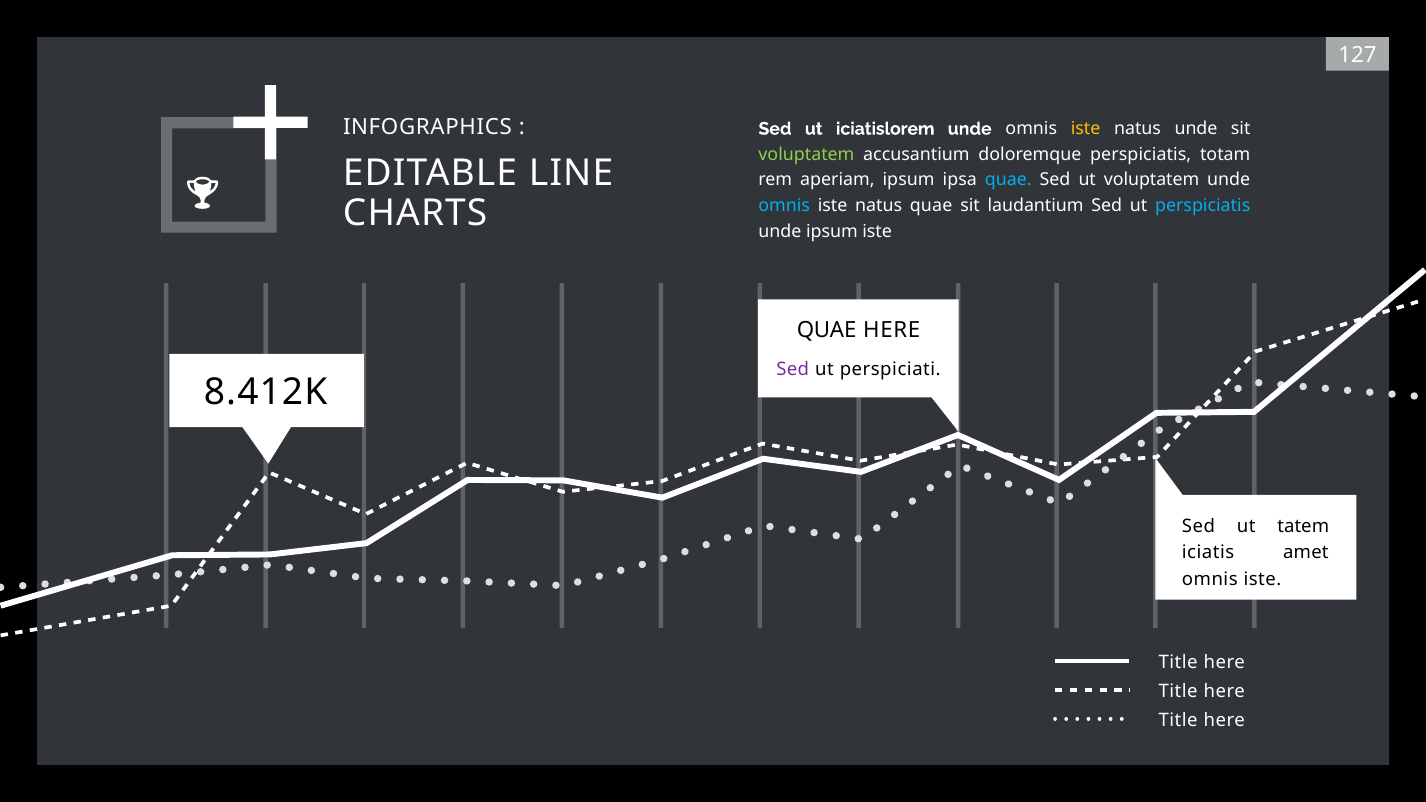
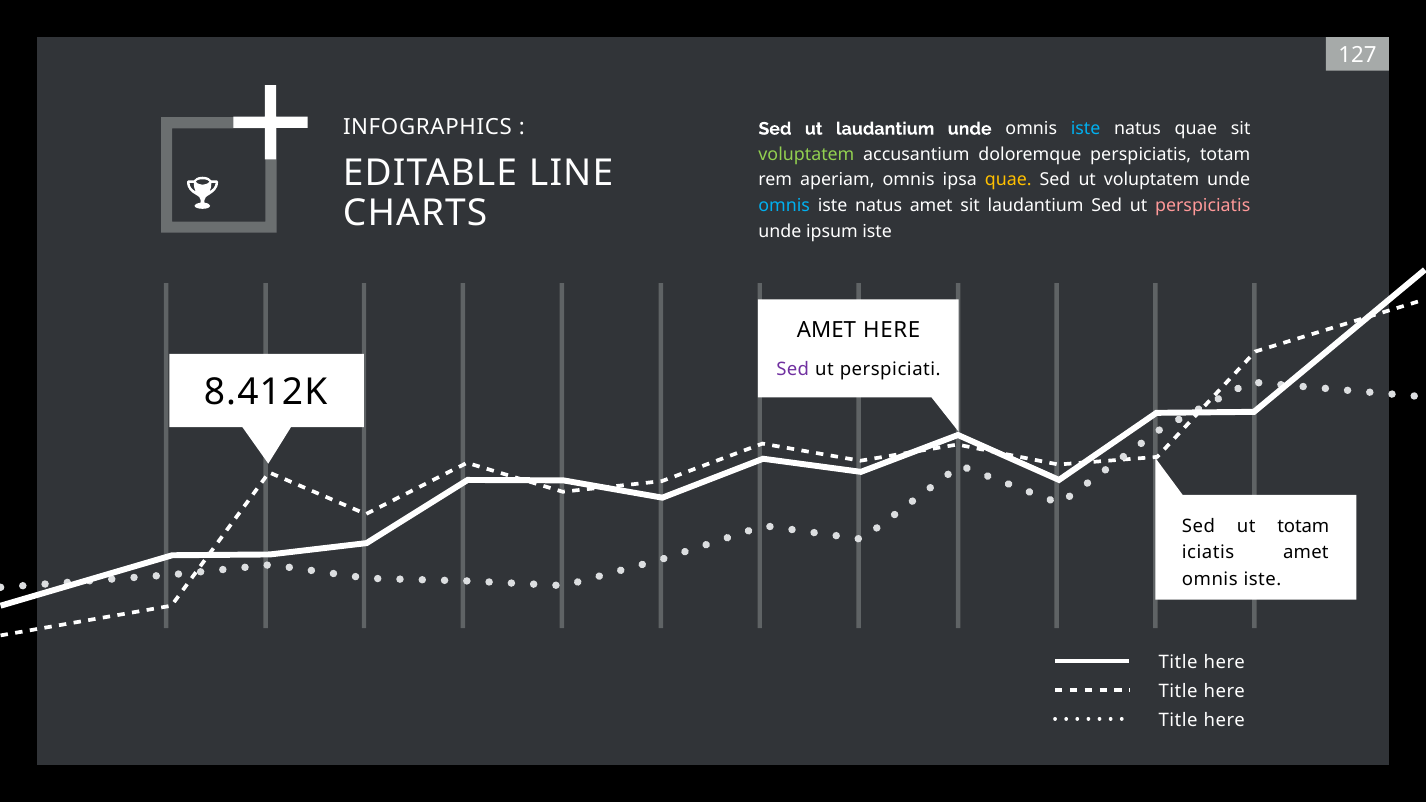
ut iciatislorem: iciatislorem -> laudantium (885, 129)
iste colour: yellow -> light blue (1086, 129)
natus unde: unde -> quae (1196, 129)
aperiam ipsum: ipsum -> omnis (909, 180)
quae colour: light blue -> yellow (1008, 180)
natus quae: quae -> amet (931, 206)
perspiciatis colour: light blue -> pink (1203, 206)
QUAE: QUAE -> AMET (826, 330)
ut tatem: tatem -> totam (1303, 526)
